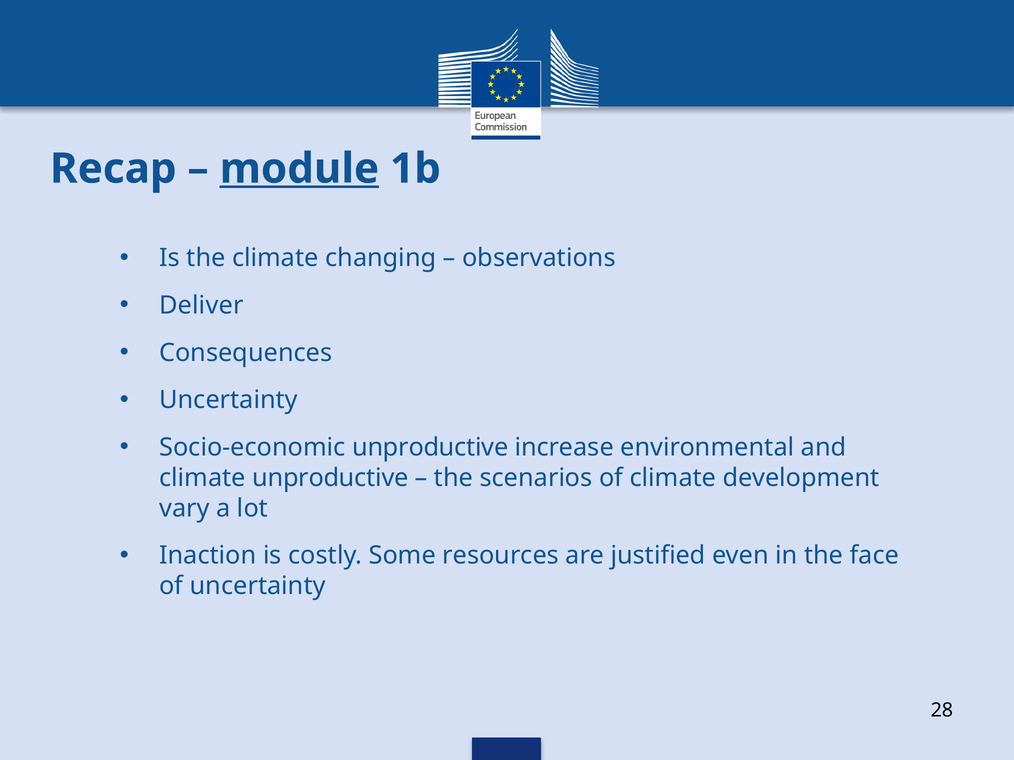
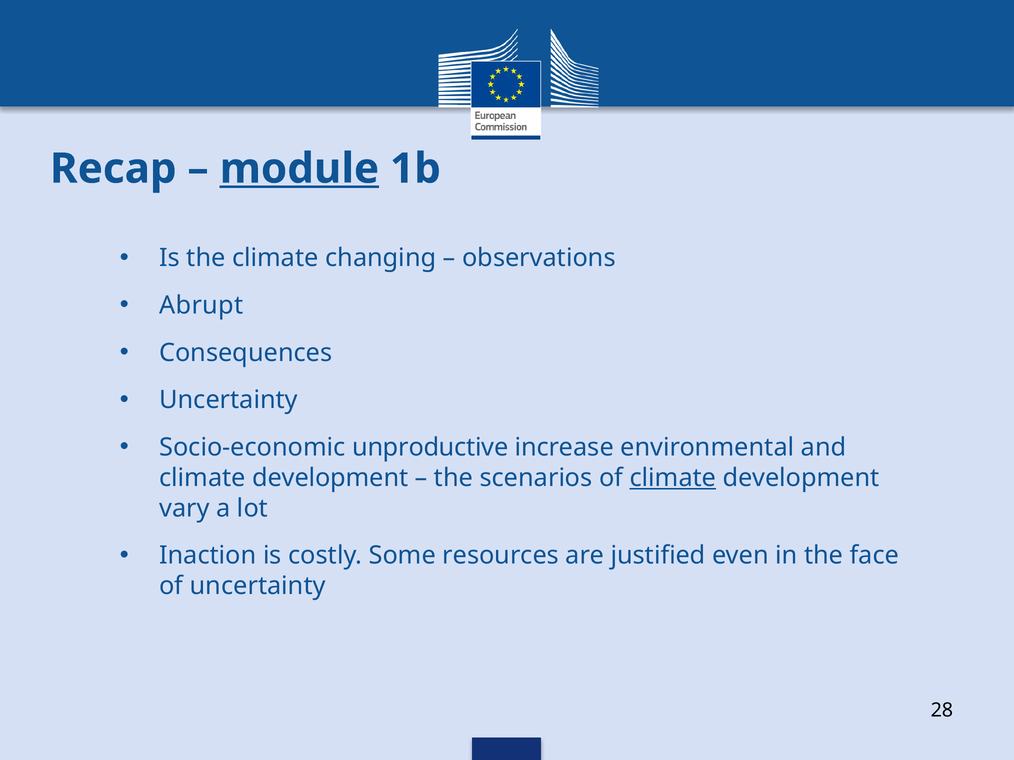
Deliver: Deliver -> Abrupt (201, 306)
unproductive: unproductive -> development (330, 478)
climate underline: none -> present (673, 478)
